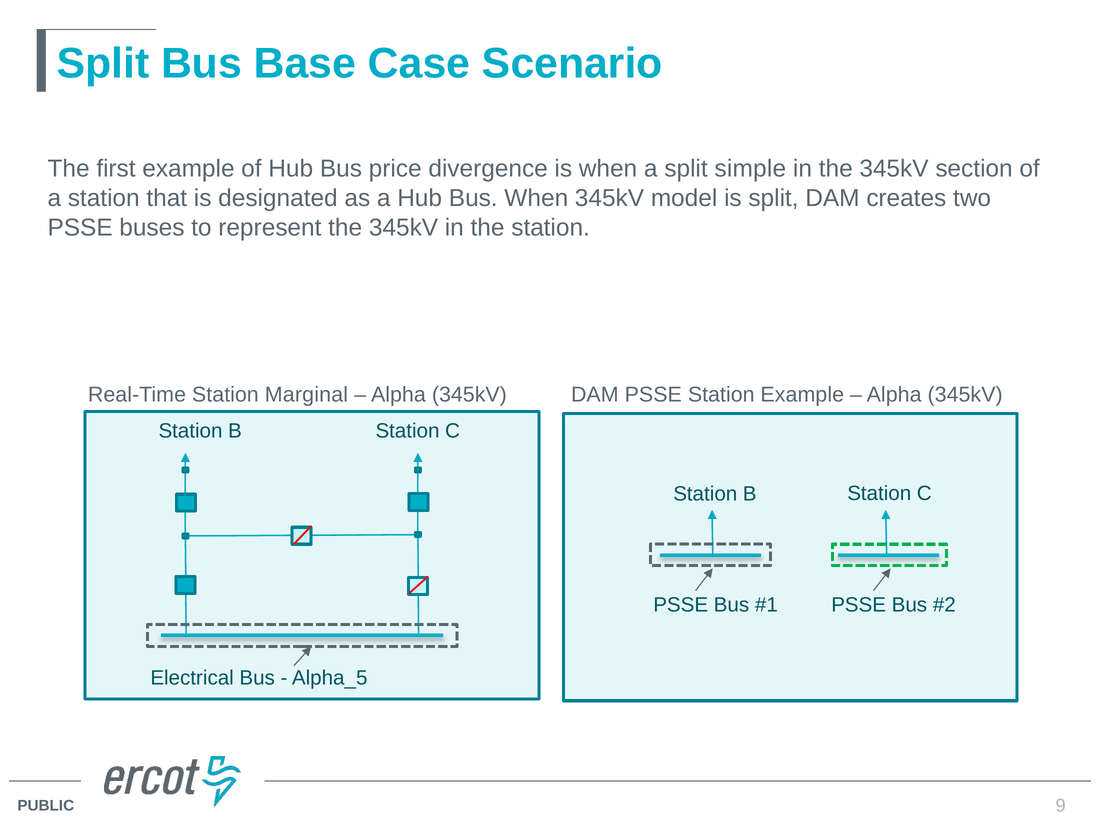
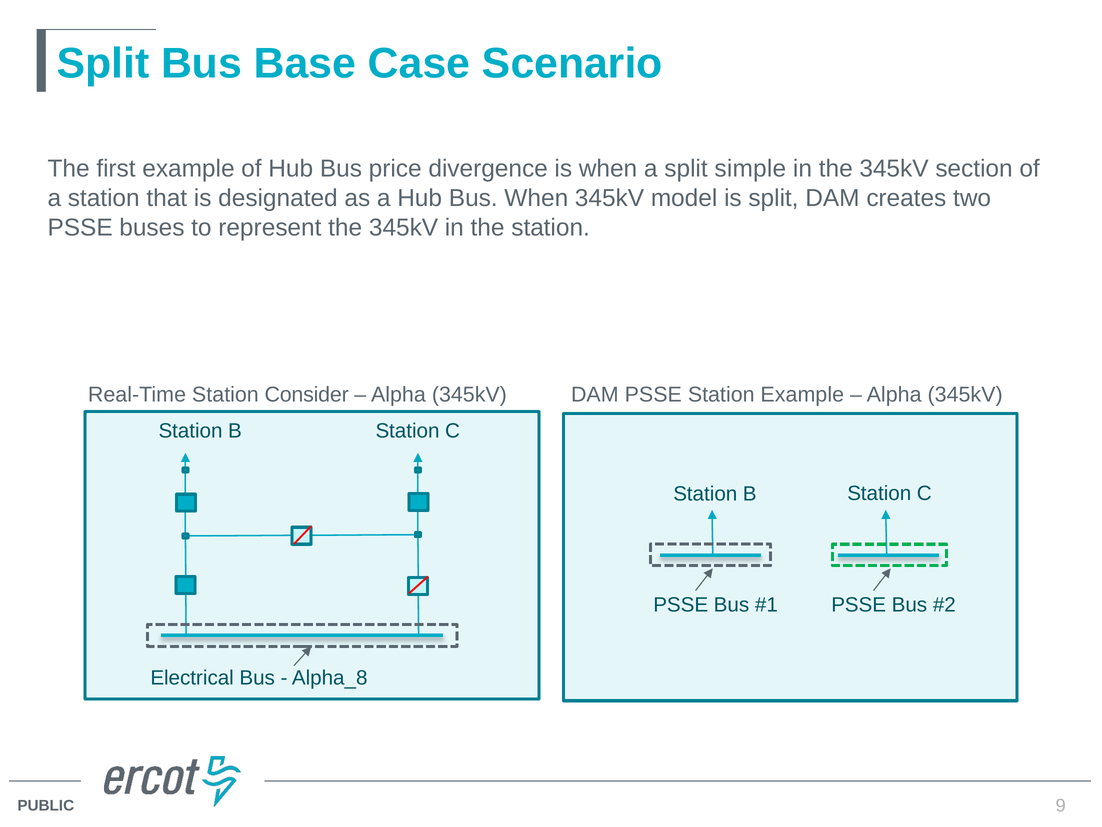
Marginal: Marginal -> Consider (307, 394)
Alpha_5: Alpha_5 -> Alpha_8 (330, 678)
